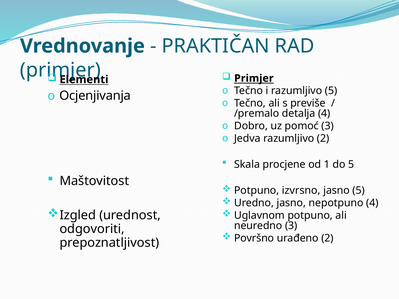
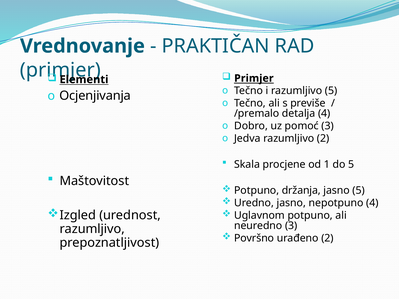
izvrsno: izvrsno -> držanja (301, 191)
odgovoriti: odgovoriti -> razumljivo (92, 229)
